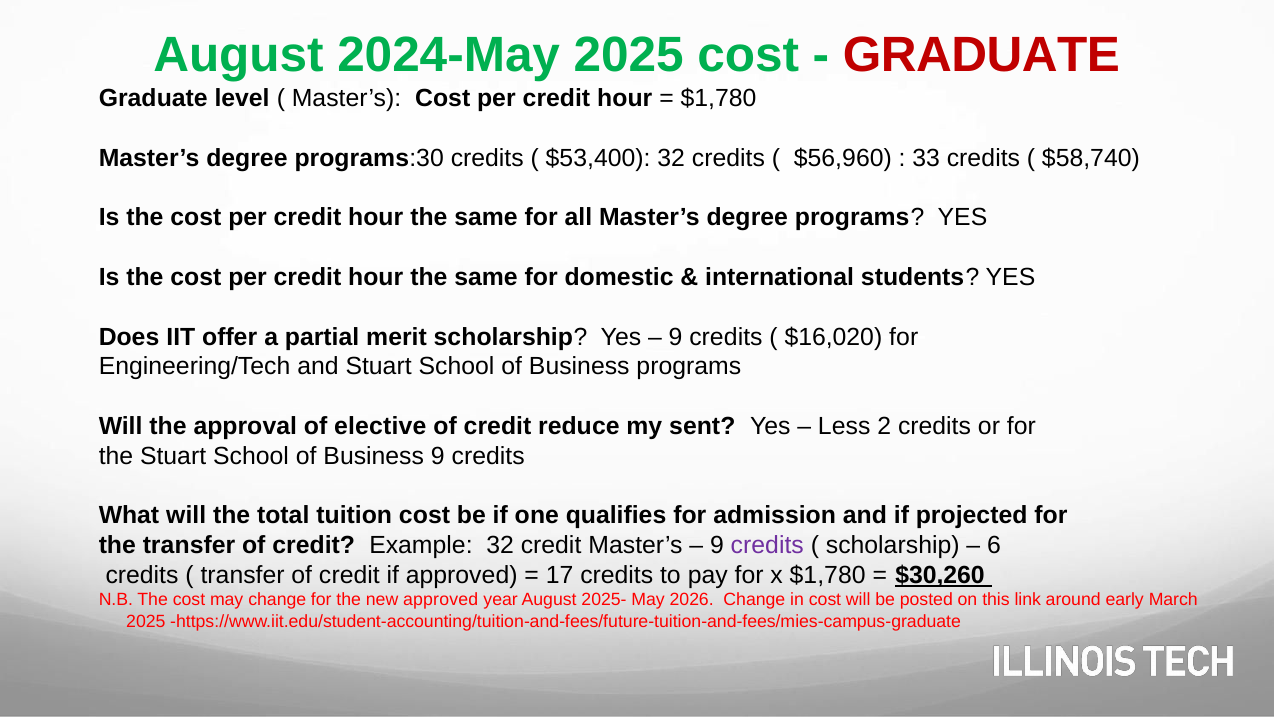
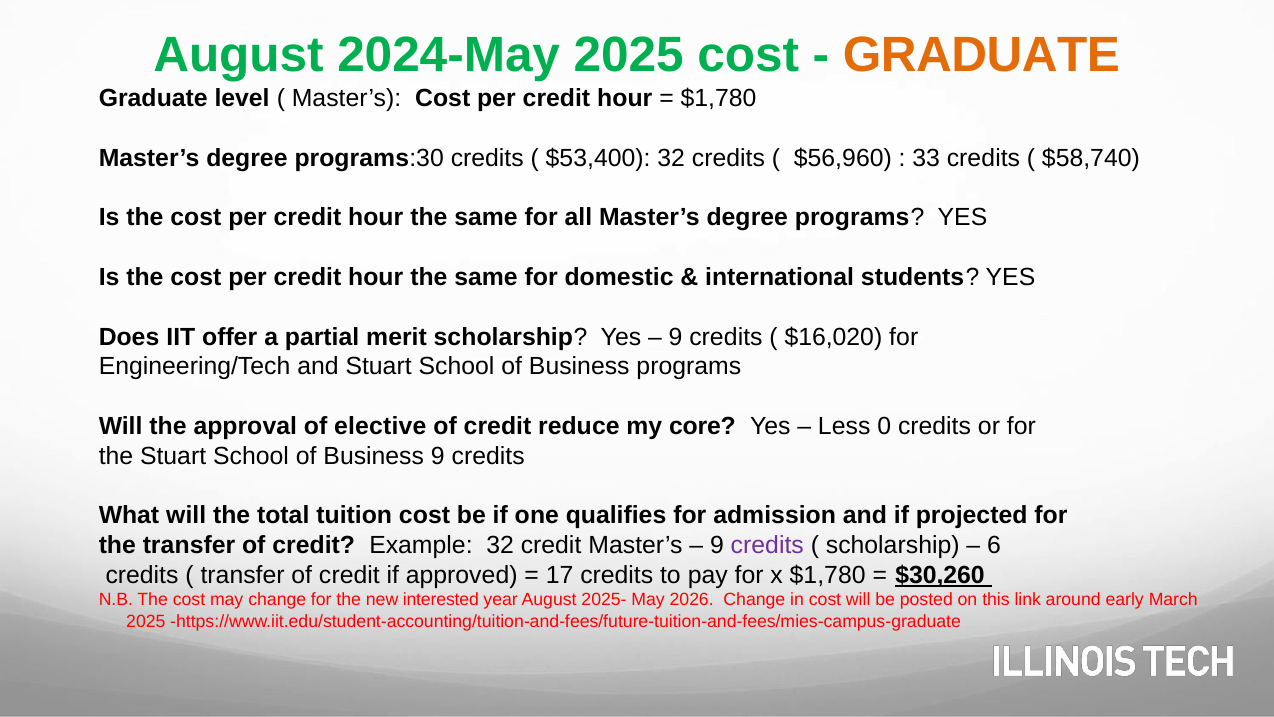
GRADUATE colour: red -> orange (981, 55)
sent: sent -> core (702, 426)
2: 2 -> 0 (884, 426)
new approved: approved -> interested (441, 600)
